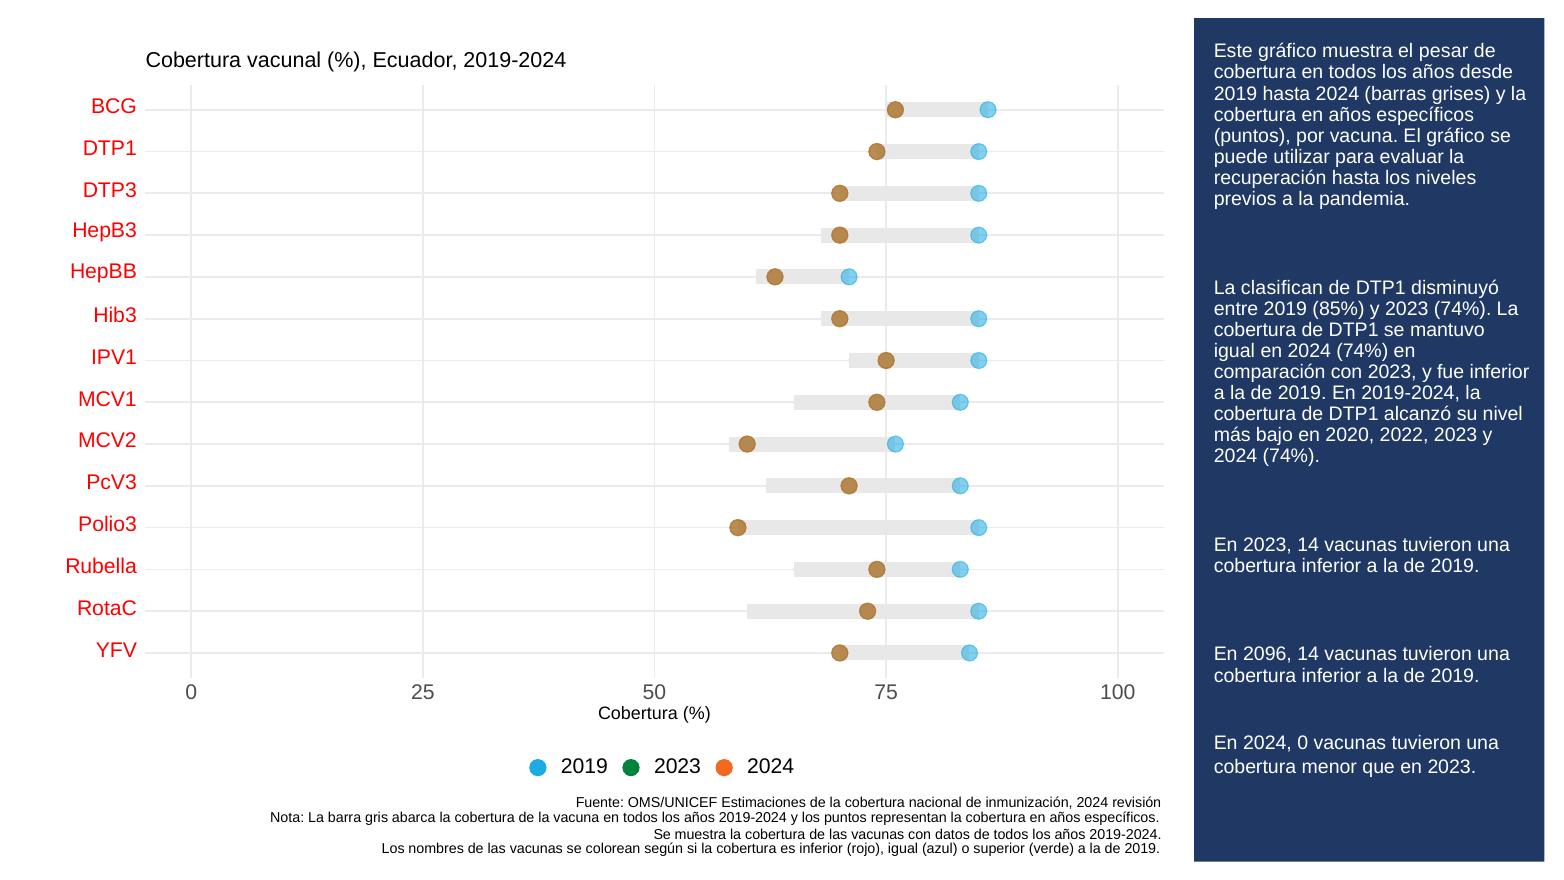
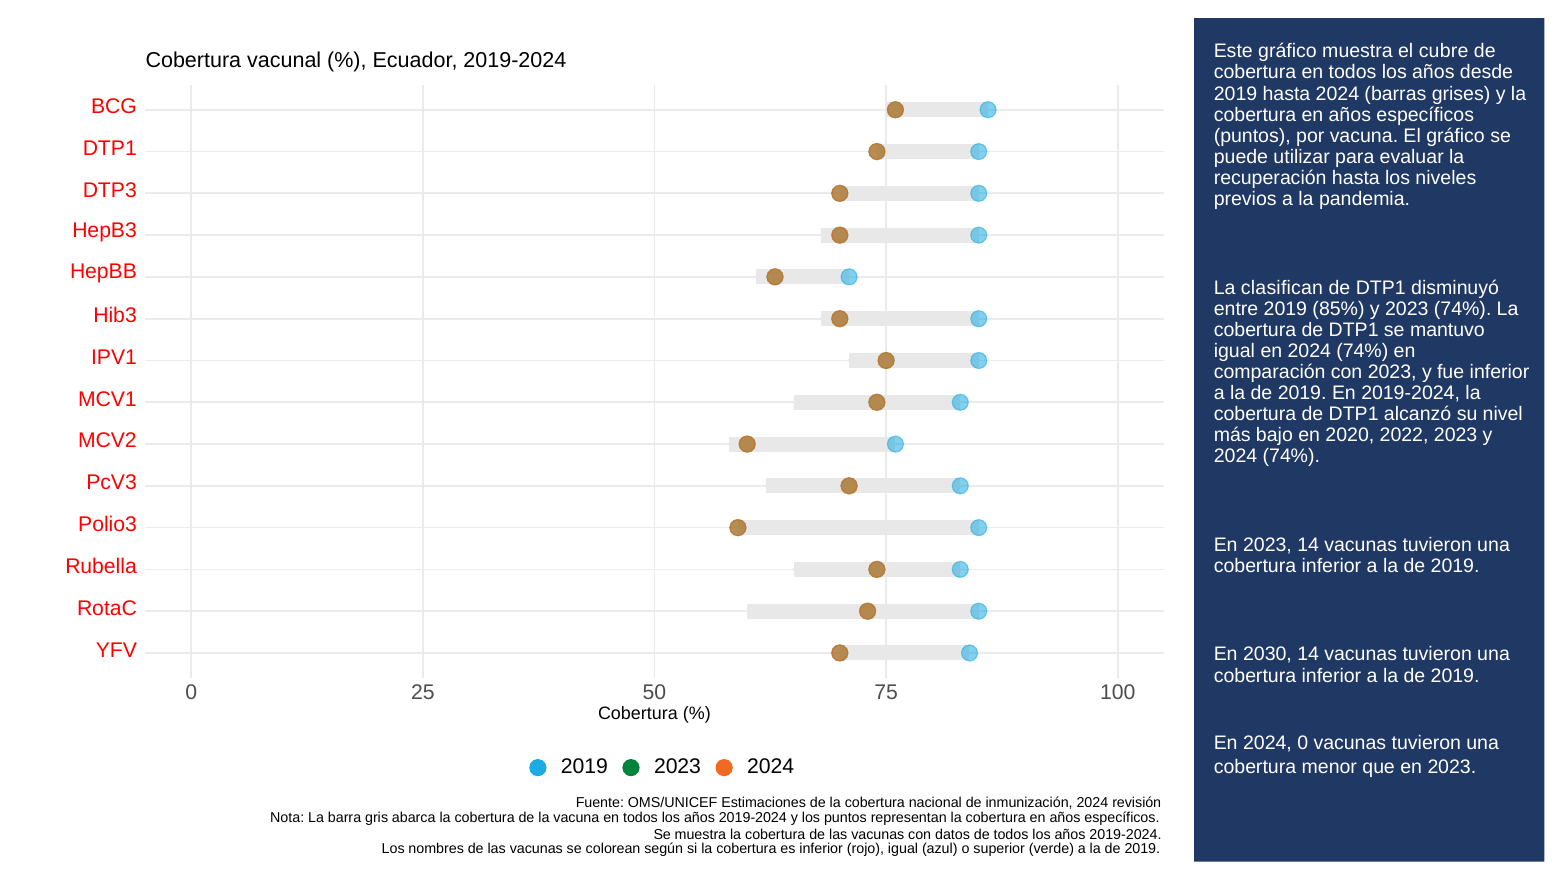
pesar: pesar -> cubre (1444, 51)
2096: 2096 -> 2030 (1268, 654)
